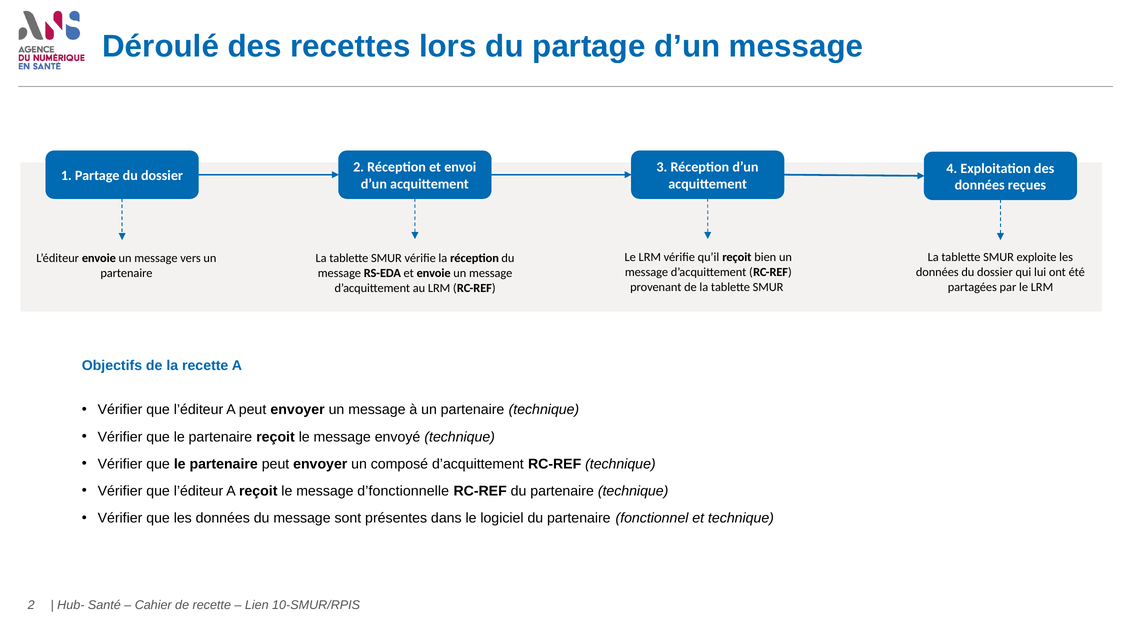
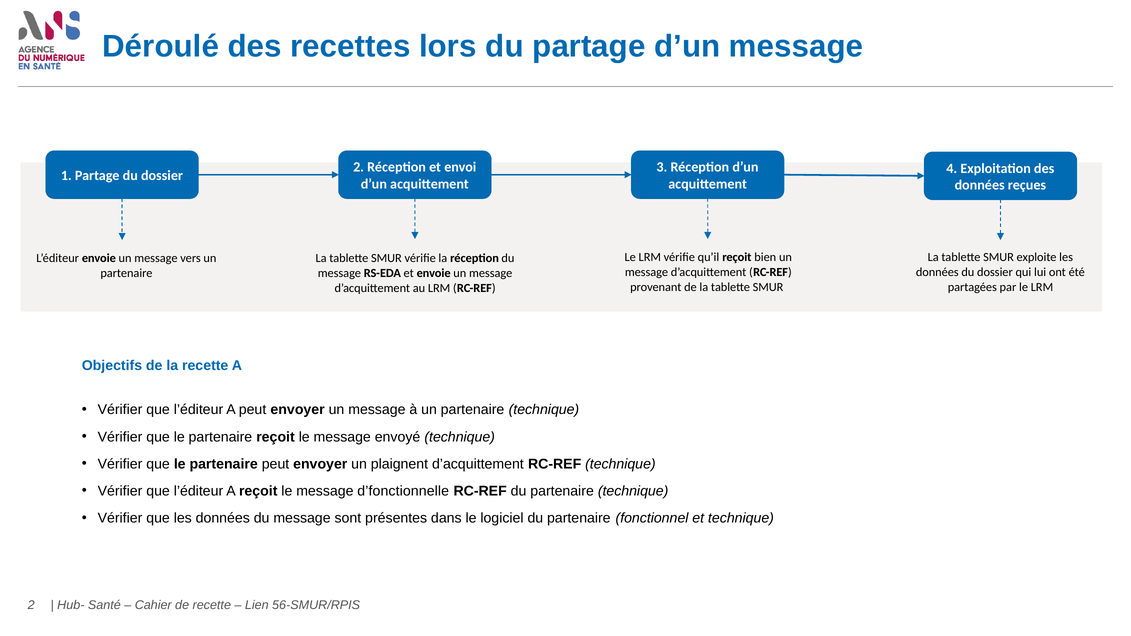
composé: composé -> plaignent (399, 464)
10-SMUR/RPIS: 10-SMUR/RPIS -> 56-SMUR/RPIS (316, 605)
